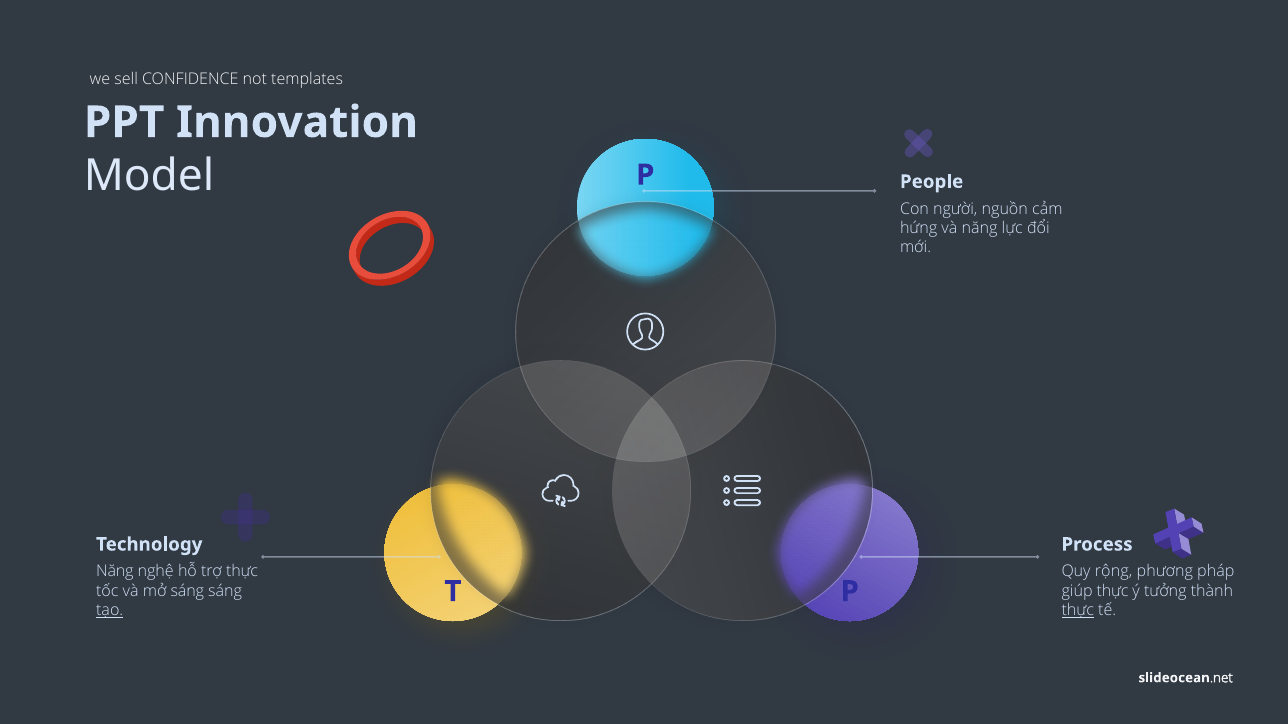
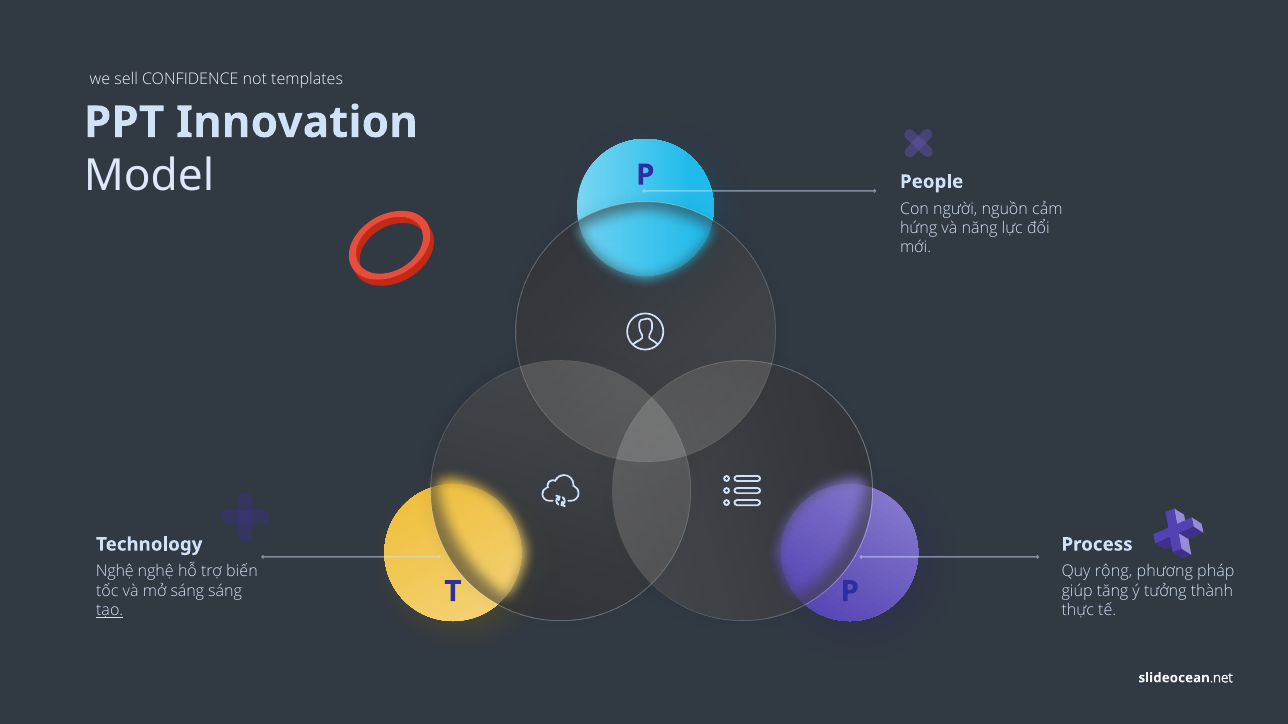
Năng: Năng -> Nghệ (115, 572)
trợ thực: thực -> biến (242, 572)
giúp thực: thực -> tăng (1113, 591)
thực underline: present -> none (1078, 611)
